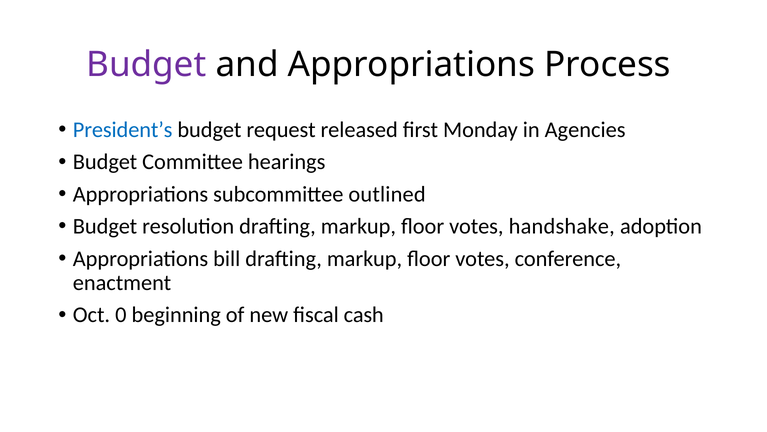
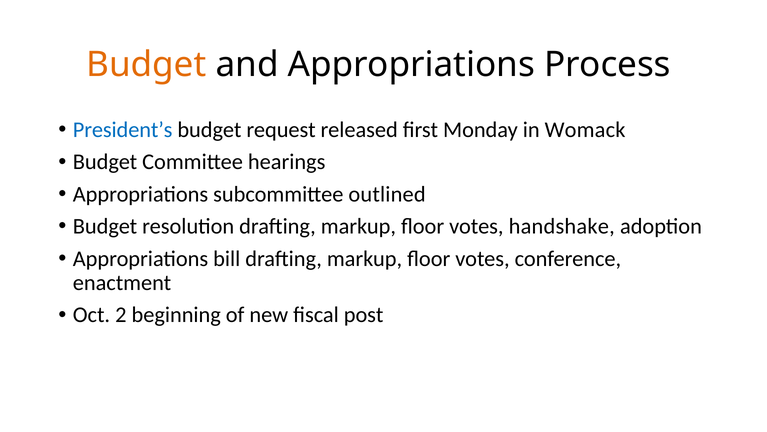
Budget colour: purple -> orange (146, 64)
Agencies: Agencies -> Womack (585, 130)
0: 0 -> 2 (121, 315)
cash: cash -> post (364, 315)
